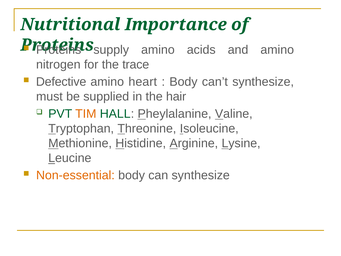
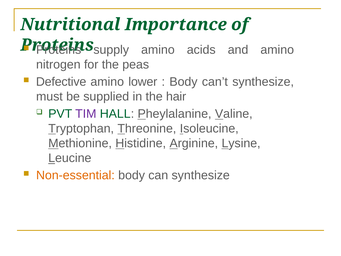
trace: trace -> peas (136, 64)
heart: heart -> lower (143, 82)
TIM colour: orange -> purple (86, 114)
